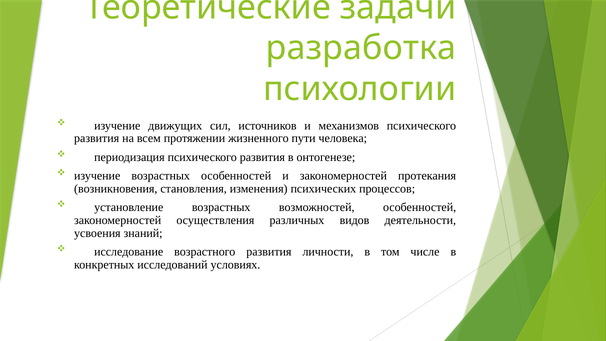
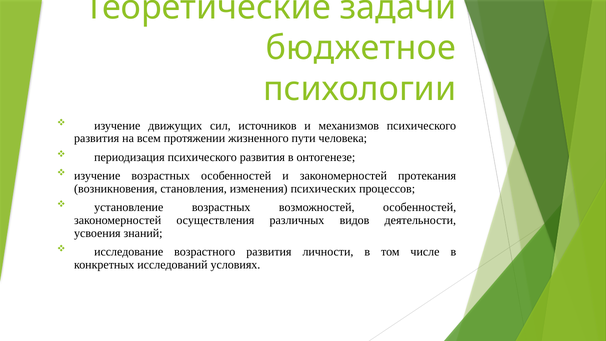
разработка: разработка -> бюджетное (361, 48)
